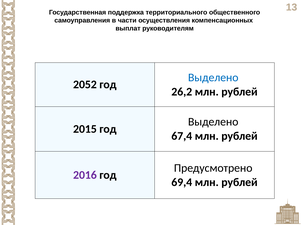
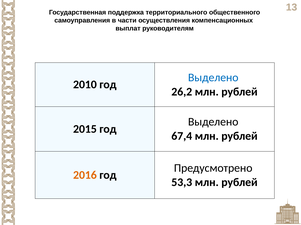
2052: 2052 -> 2010 (85, 85)
2016 colour: purple -> orange (85, 176)
69,4: 69,4 -> 53,3 (182, 183)
